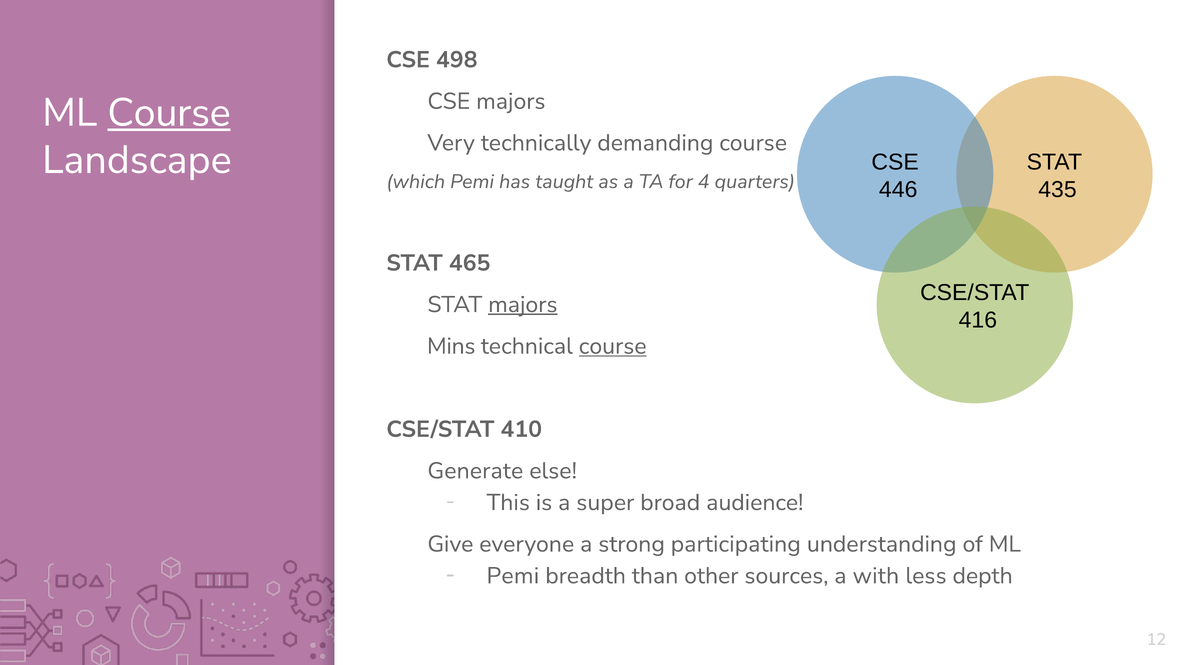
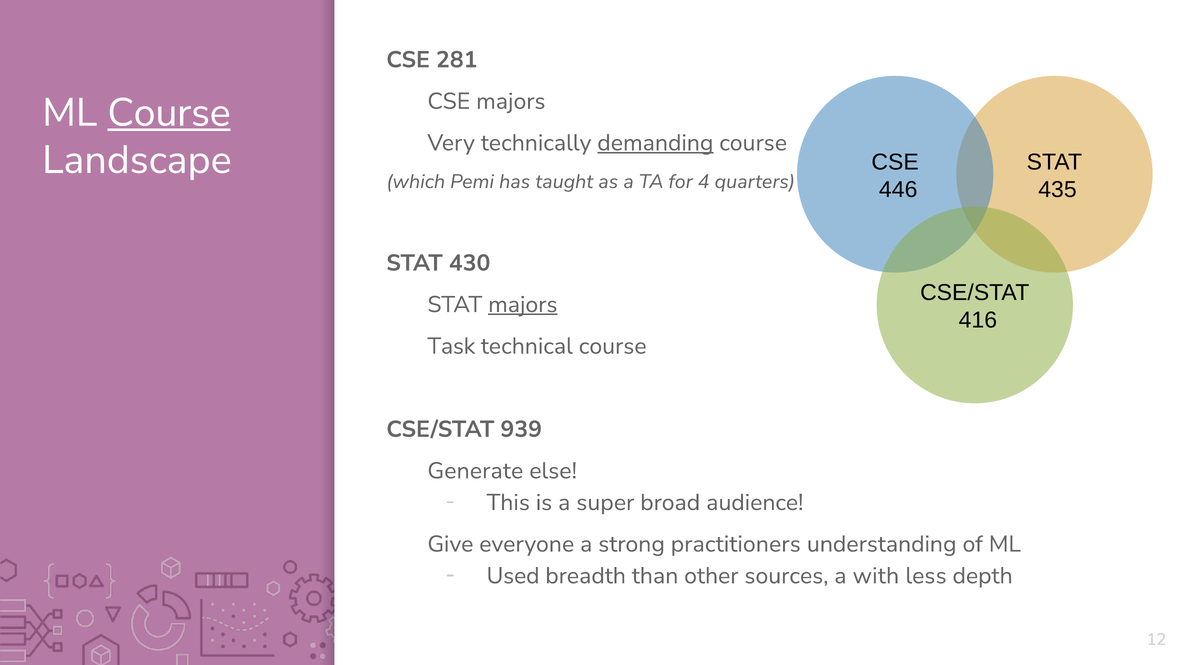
498: 498 -> 281 (457, 60)
demanding underline: none -> present (655, 143)
465: 465 -> 430 (470, 263)
Mins: Mins -> Task (451, 346)
course underline: present -> none (613, 346)
410: 410 -> 939 (521, 430)
participating: participating -> practitioners (736, 544)
Pemi: Pemi -> Used (513, 576)
